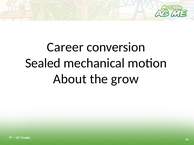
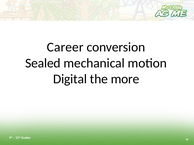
About: About -> Digital (70, 79)
grow: grow -> more (125, 79)
